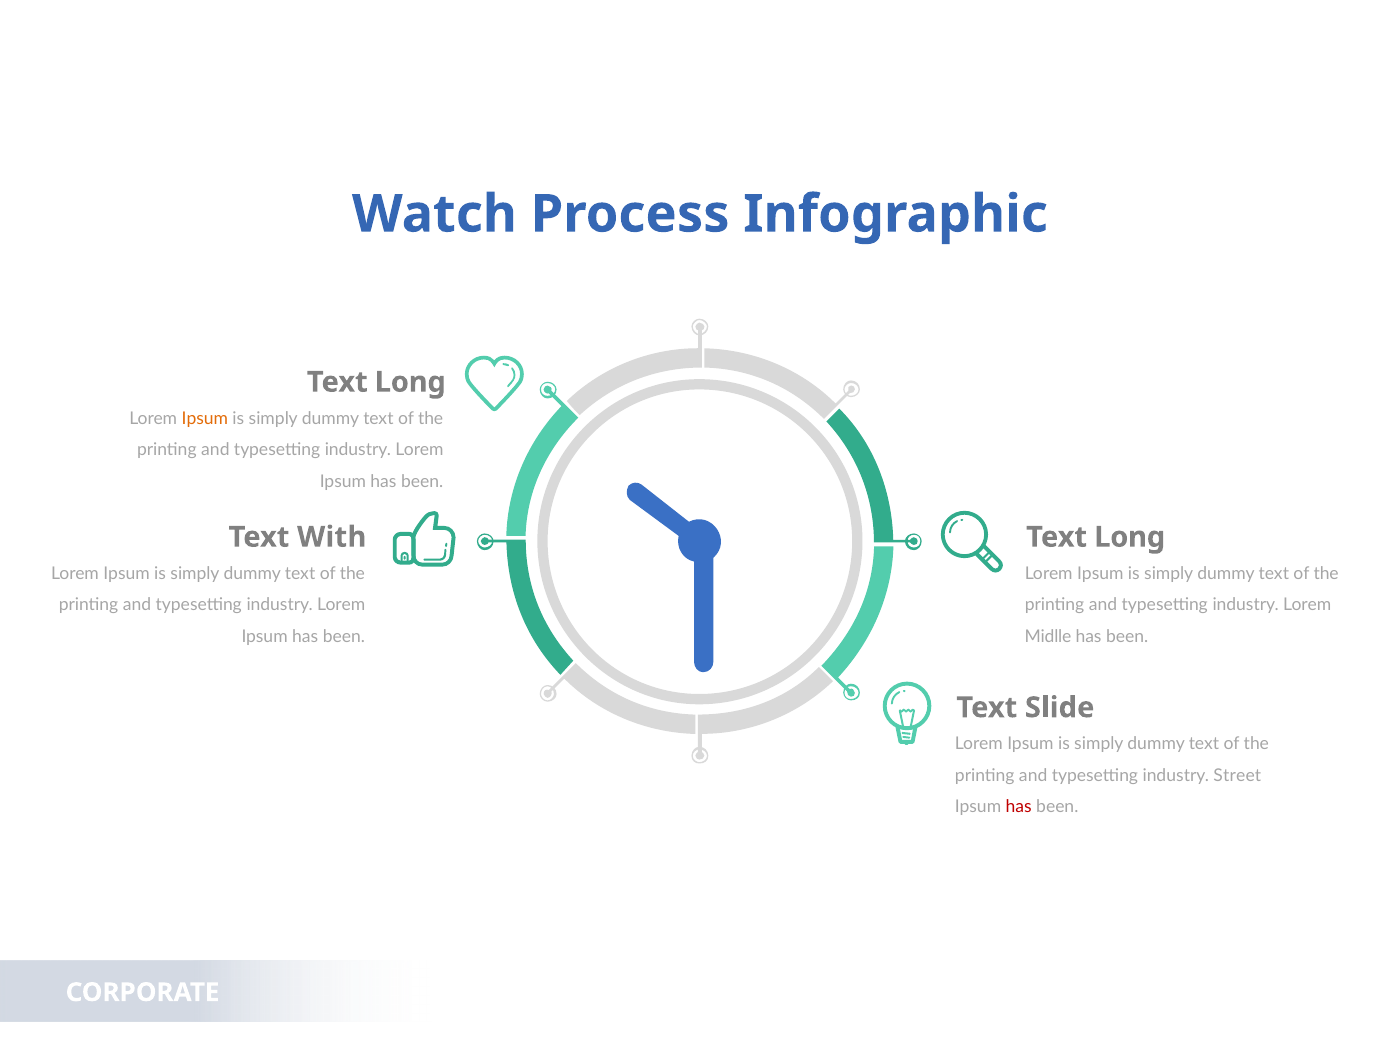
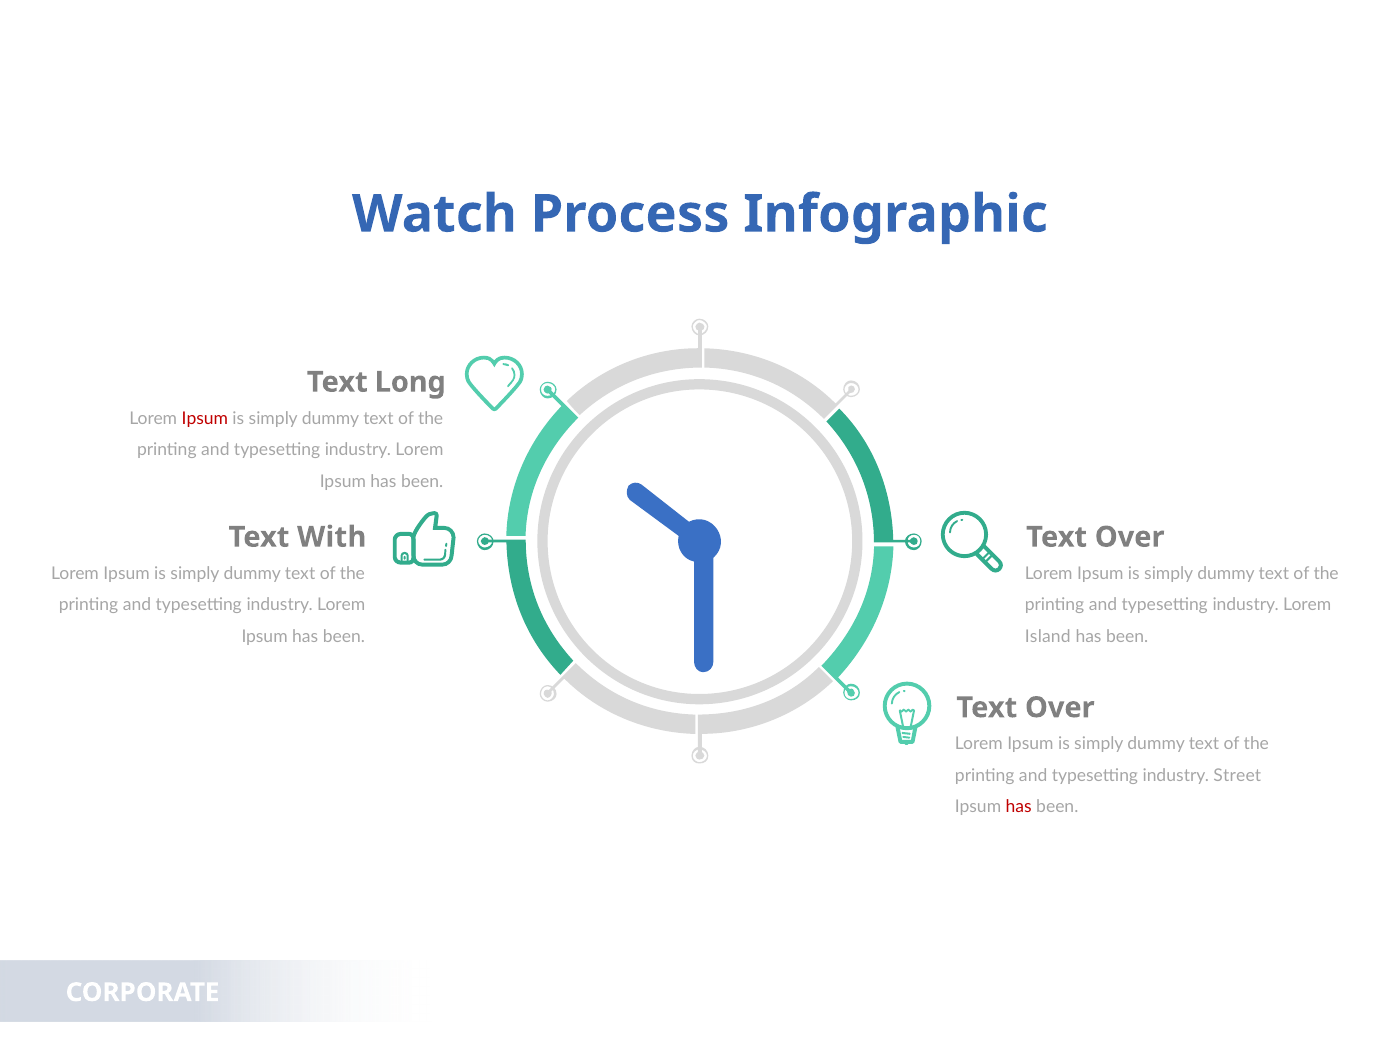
Ipsum colour: orange -> red (205, 418)
Long: Long -> Over (1130, 537)
Midlle: Midlle -> Island (1048, 637)
Slide: Slide -> Over (1060, 708)
